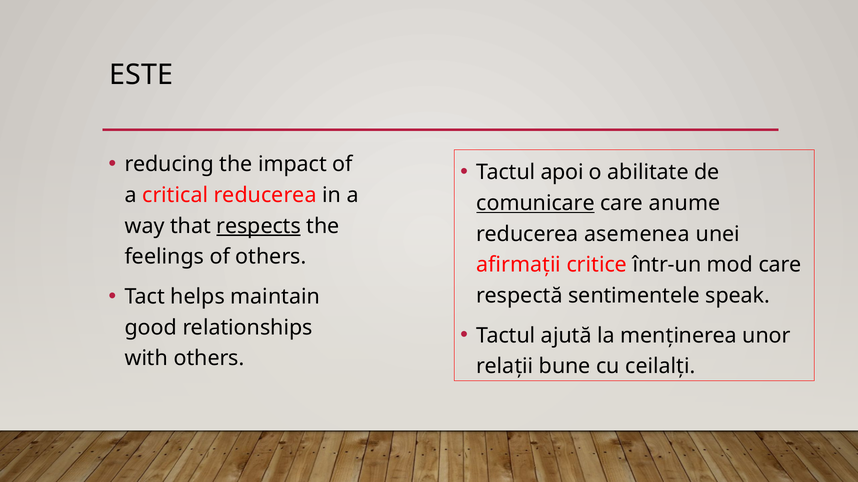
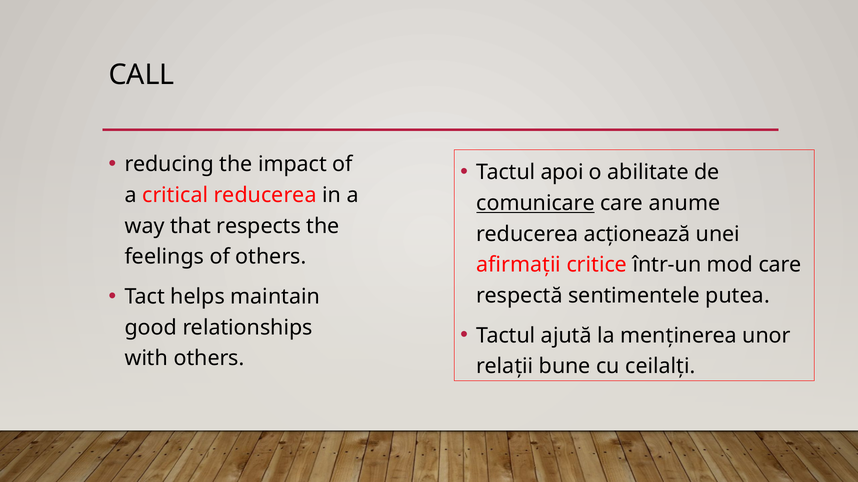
ESTE: ESTE -> CALL (141, 75)
respects underline: present -> none (259, 226)
asemenea: asemenea -> acționează (637, 234)
speak: speak -> putea (738, 296)
